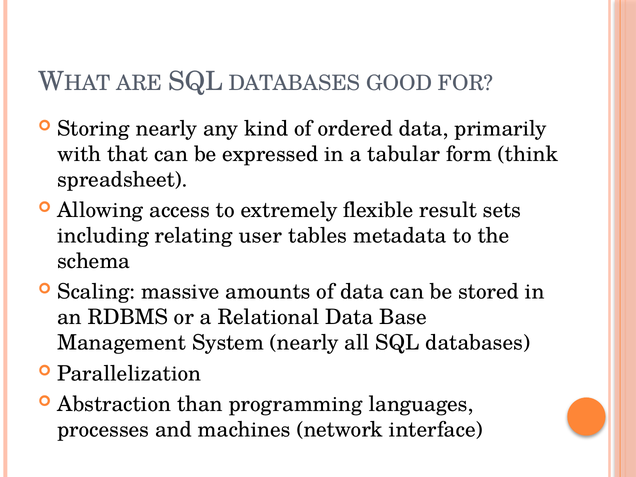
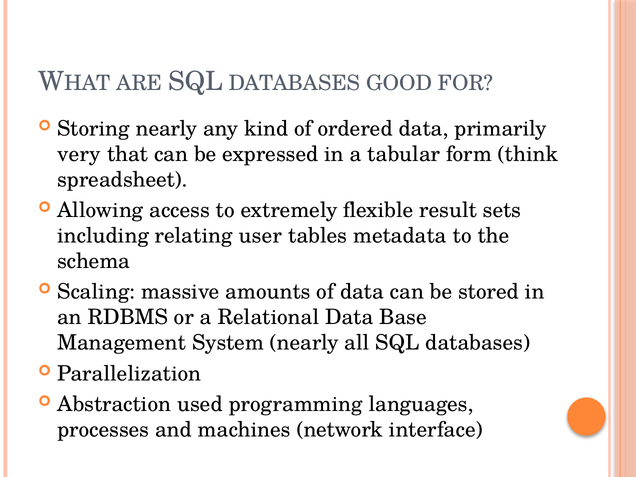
with: with -> very (79, 154)
than: than -> used (200, 404)
